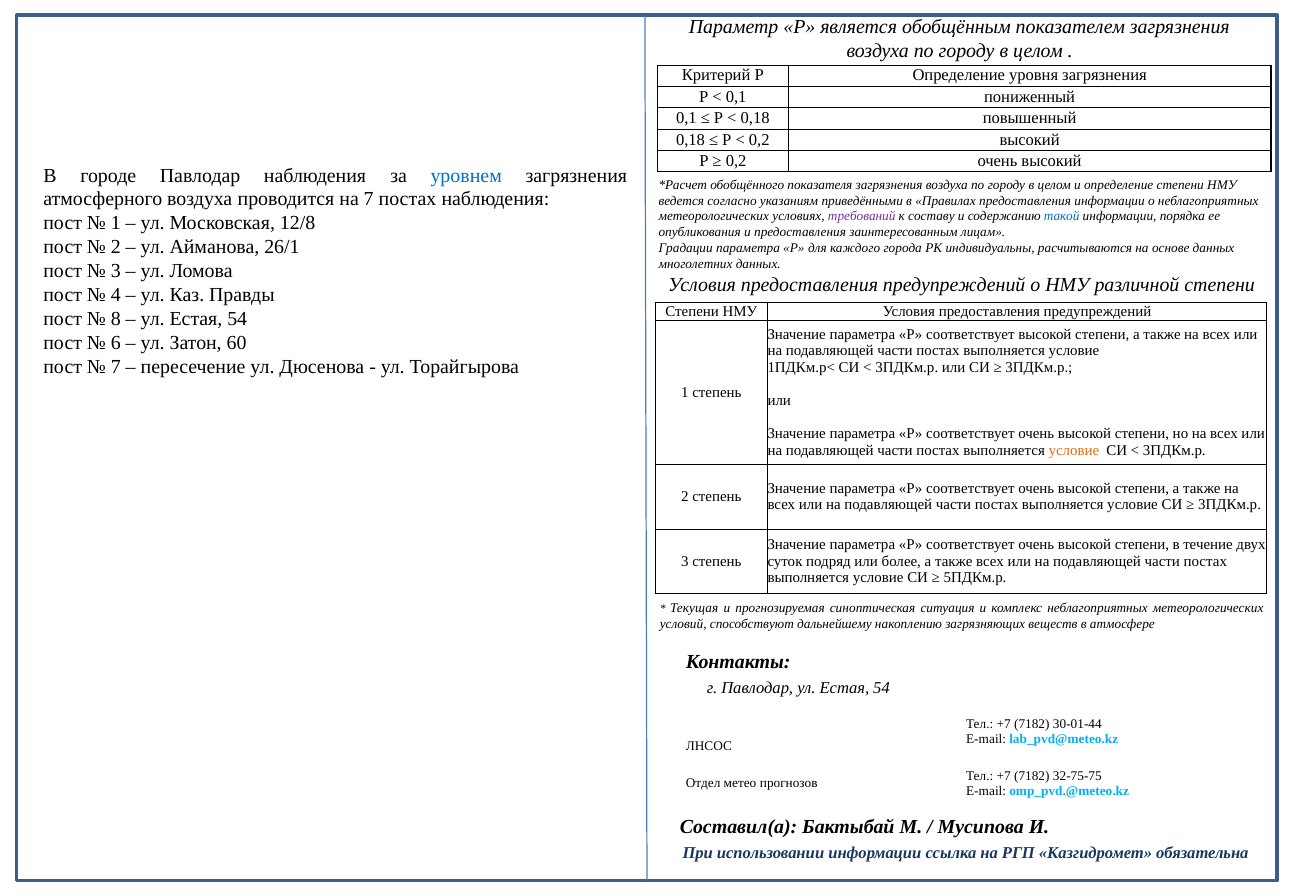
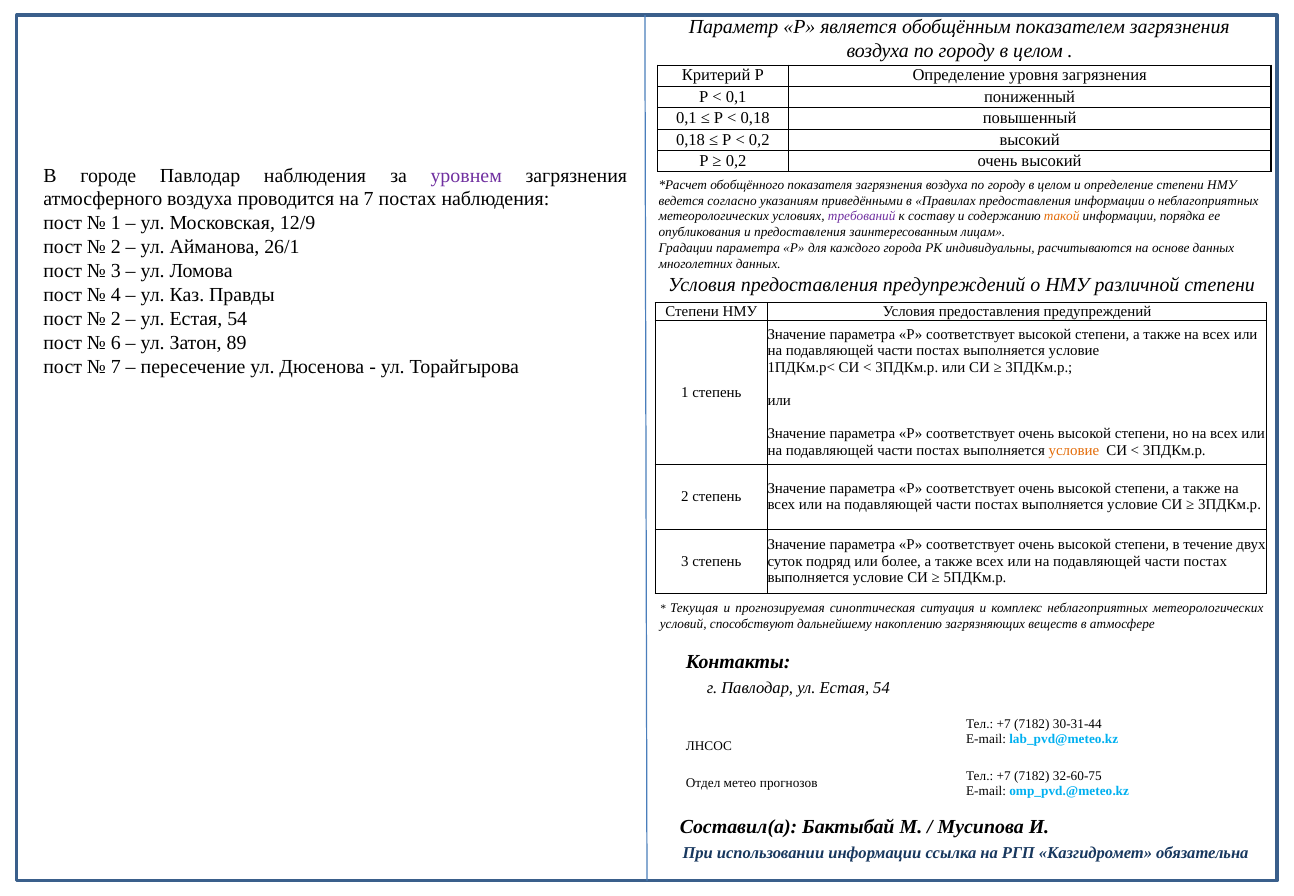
уровнем colour: blue -> purple (466, 175)
такой colour: blue -> orange (1062, 217)
12/8: 12/8 -> 12/9 (298, 223)
8: 8 -> 2 (116, 319)
60: 60 -> 89 (237, 343)
30-01-44: 30-01-44 -> 30-31-44 (1077, 724)
32-75-75: 32-75-75 -> 32-60-75 (1077, 776)
